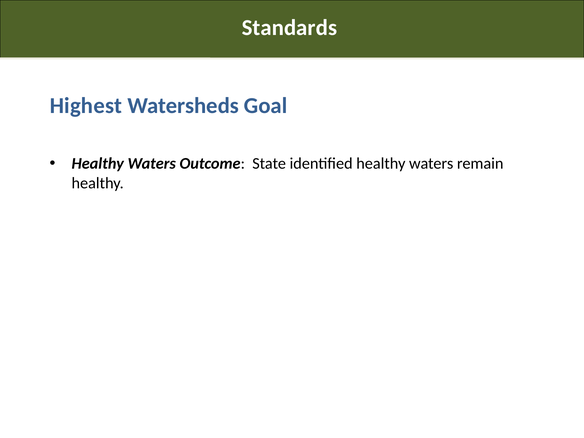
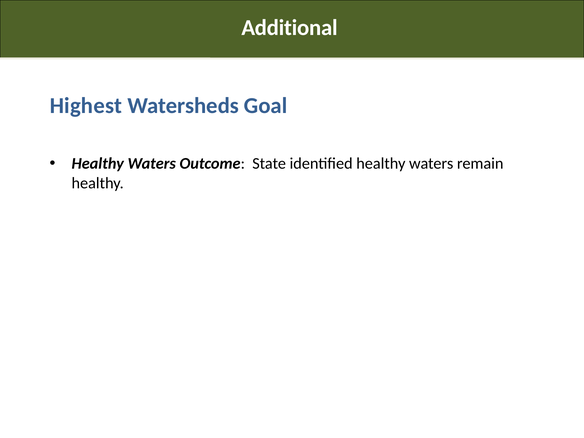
Standards: Standards -> Additional (290, 28)
